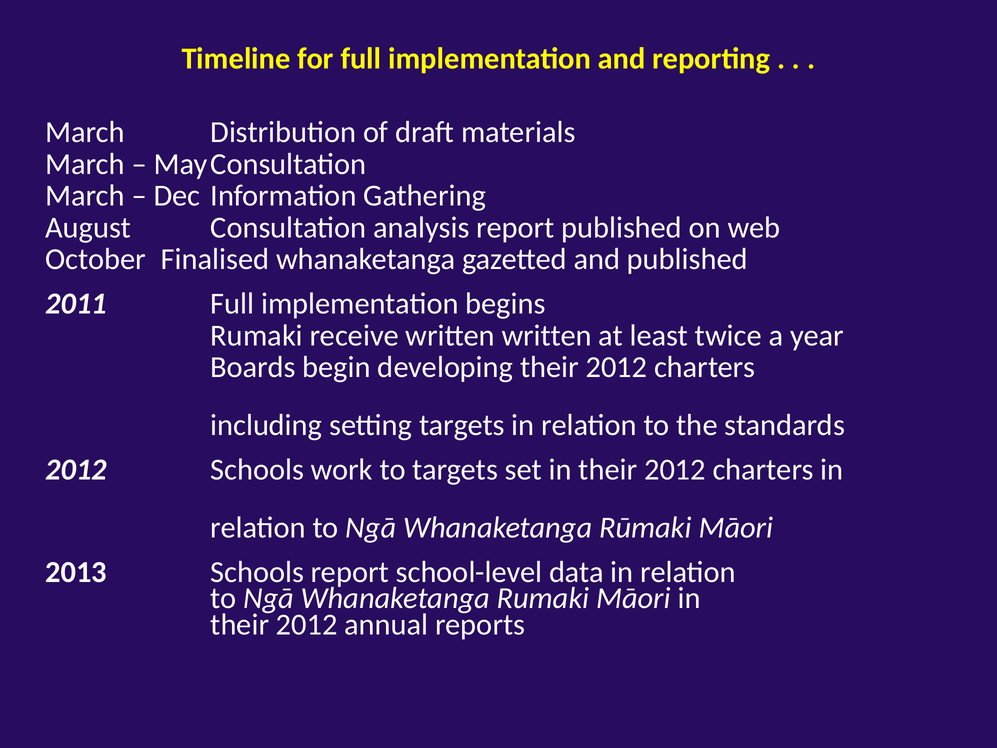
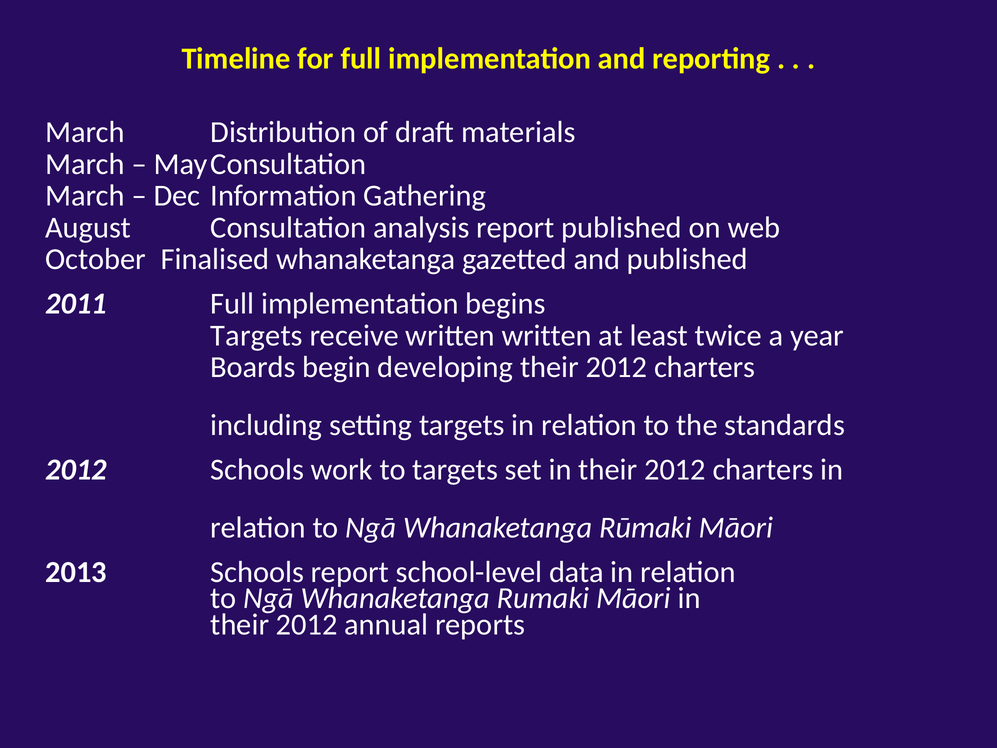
Rumaki: Rumaki -> Targets (257, 335)
